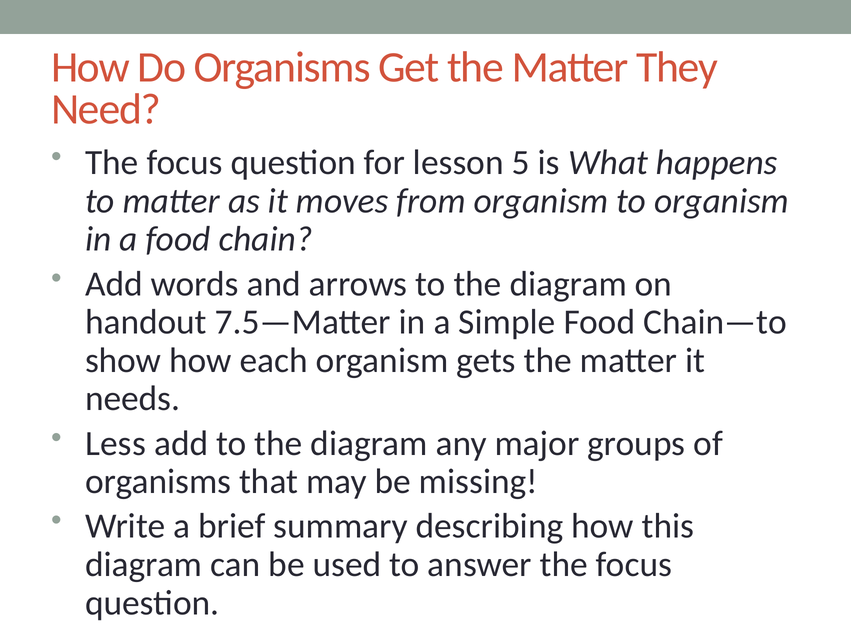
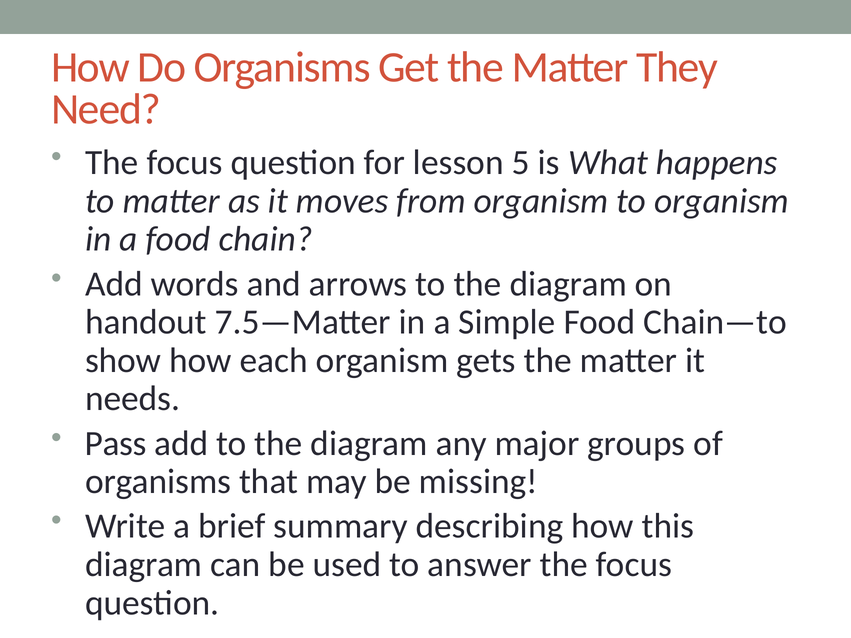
Less: Less -> Pass (116, 444)
